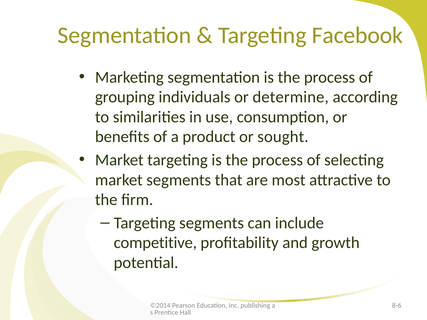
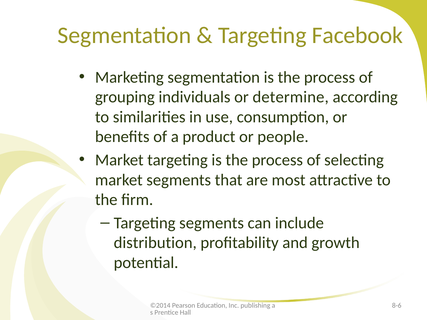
sought: sought -> people (283, 137)
competitive: competitive -> distribution (155, 243)
